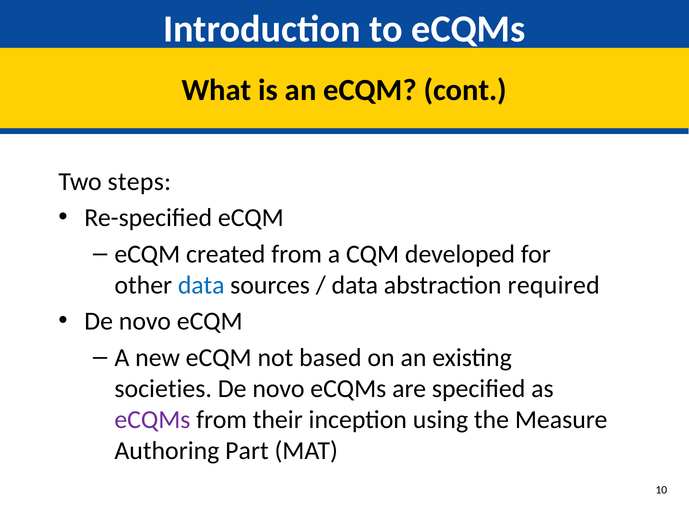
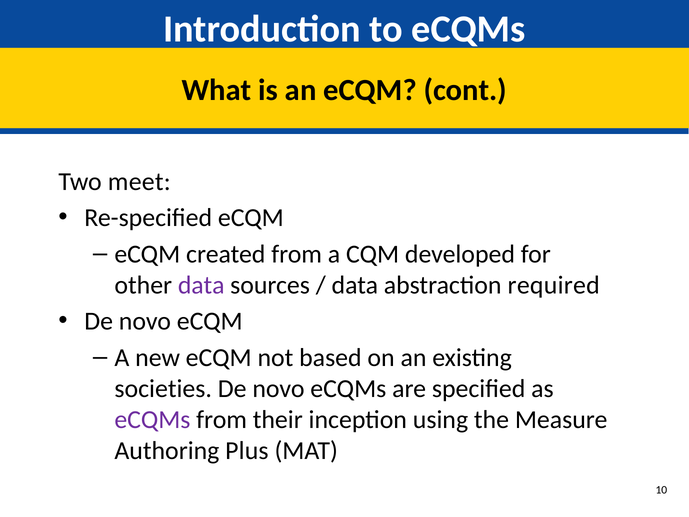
steps: steps -> meet (139, 181)
data colour: blue -> purple (201, 285)
Part: Part -> Plus (247, 450)
